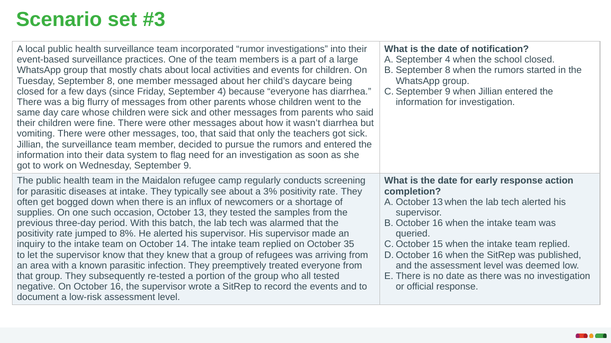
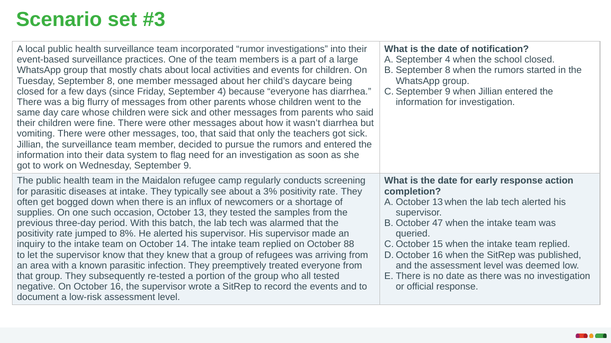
16: 16 -> 47 (438, 224)
35: 35 -> 88 (349, 245)
